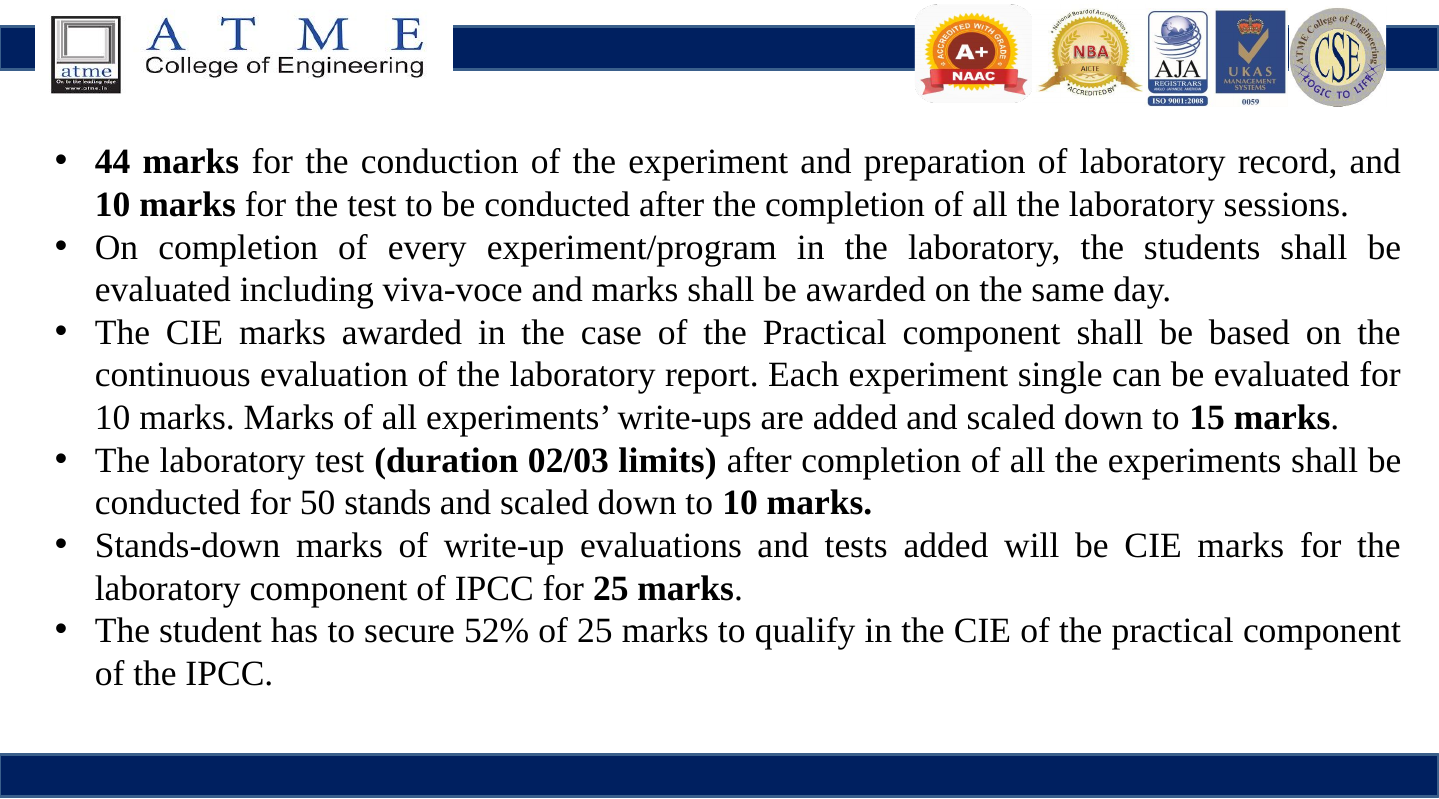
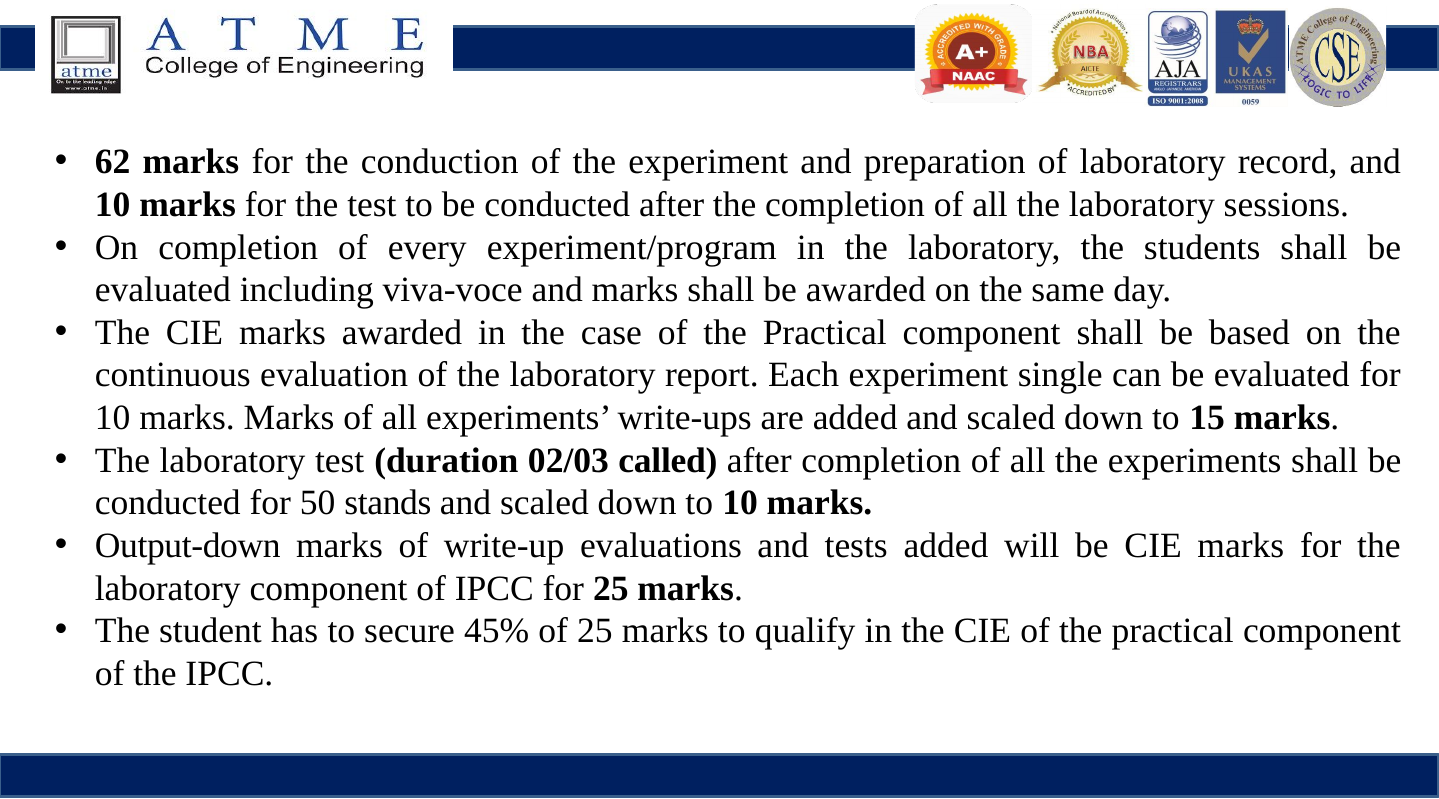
44: 44 -> 62 (113, 162)
limits: limits -> called (668, 461)
Stands-down: Stands-down -> Output-down (188, 546)
52%: 52% -> 45% (497, 631)
